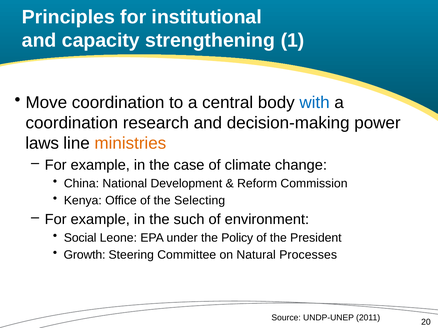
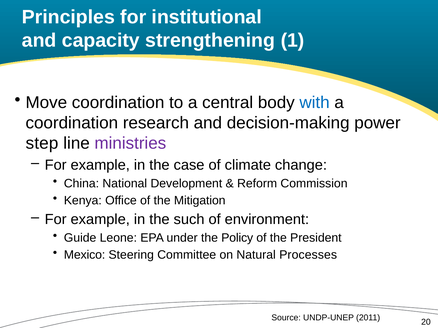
laws: laws -> step (42, 144)
ministries colour: orange -> purple (130, 144)
Selecting: Selecting -> Mitigation (200, 201)
Social: Social -> Guide (80, 238)
Growth: Growth -> Mexico (85, 255)
